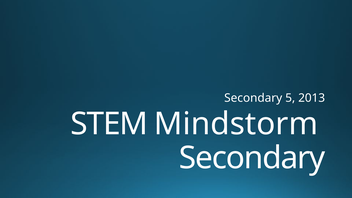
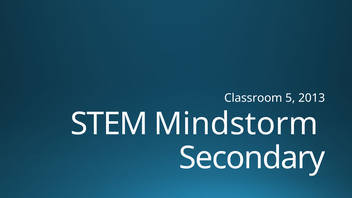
Secondary: Secondary -> Classroom (253, 98)
